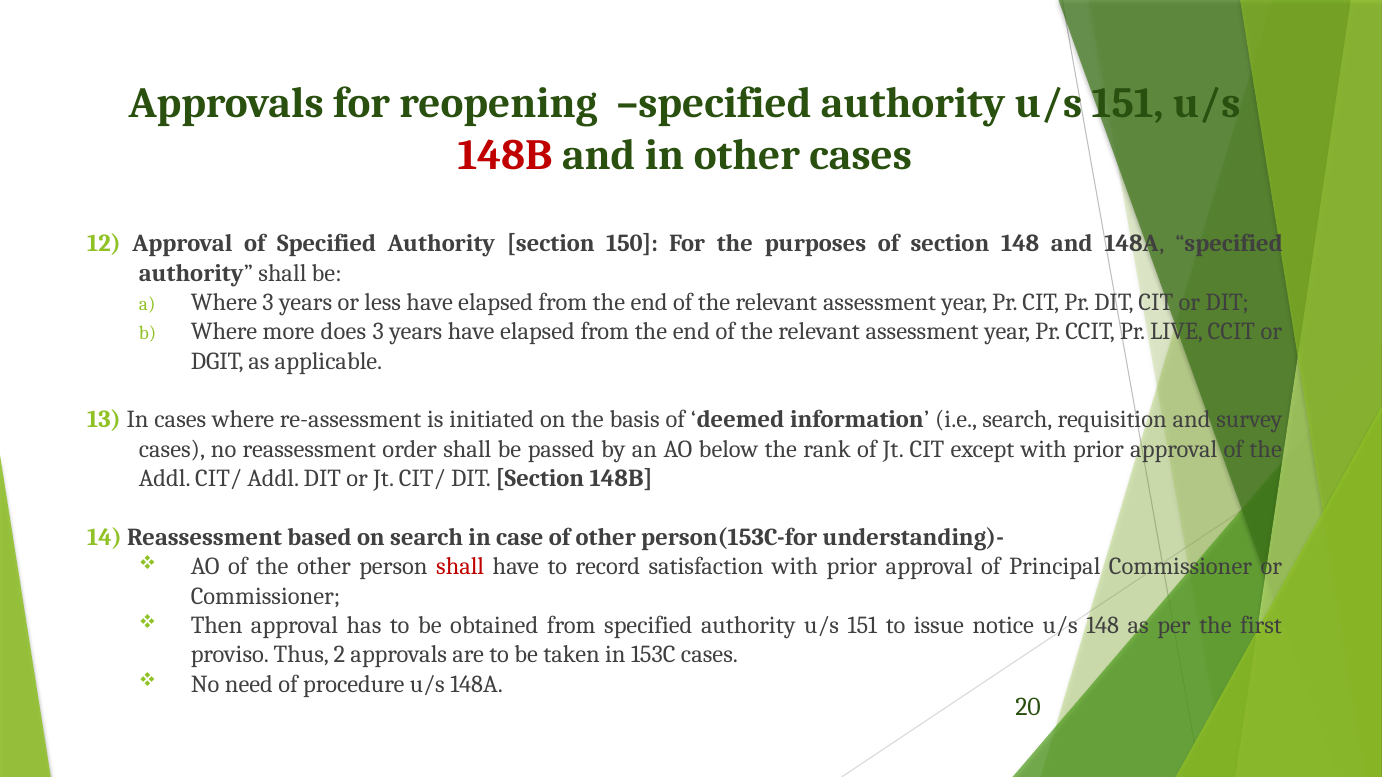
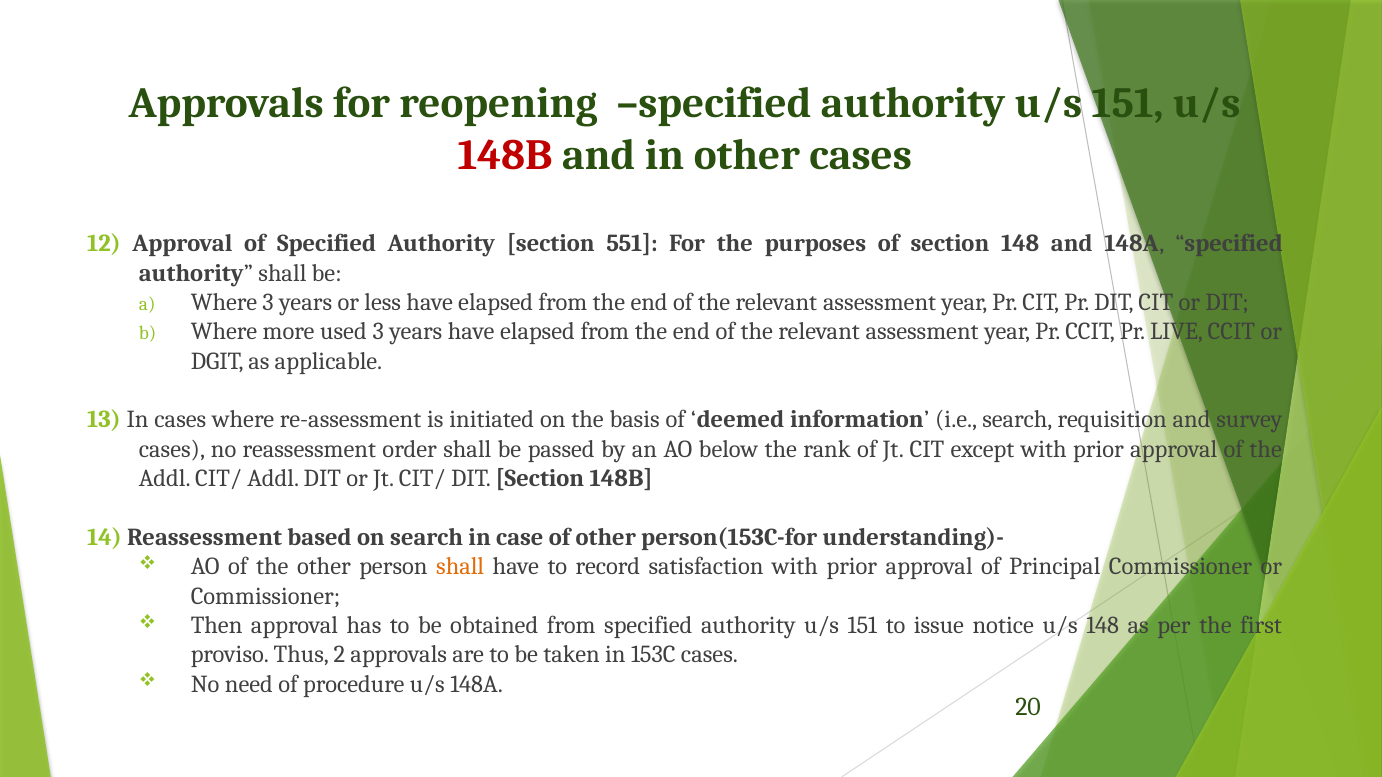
150: 150 -> 551 (632, 244)
does: does -> used (343, 332)
shall colour: red -> orange (460, 567)
